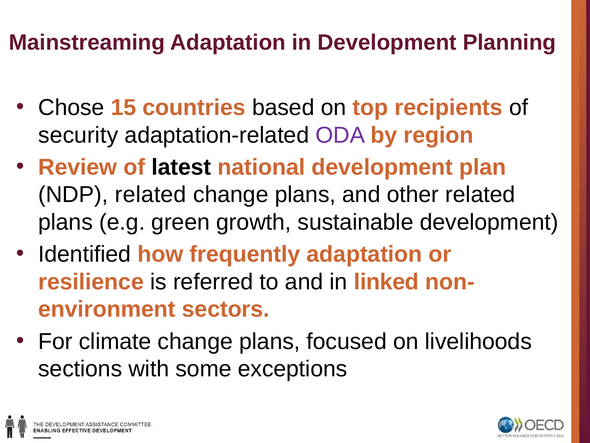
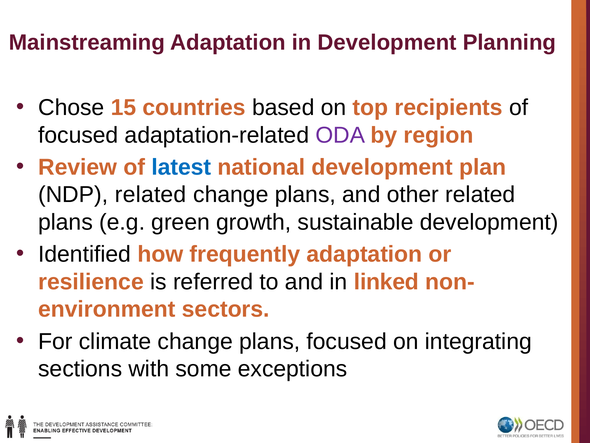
security: security -> focused (78, 135)
latest colour: black -> blue (181, 167)
livelihoods: livelihoods -> integrating (478, 341)
